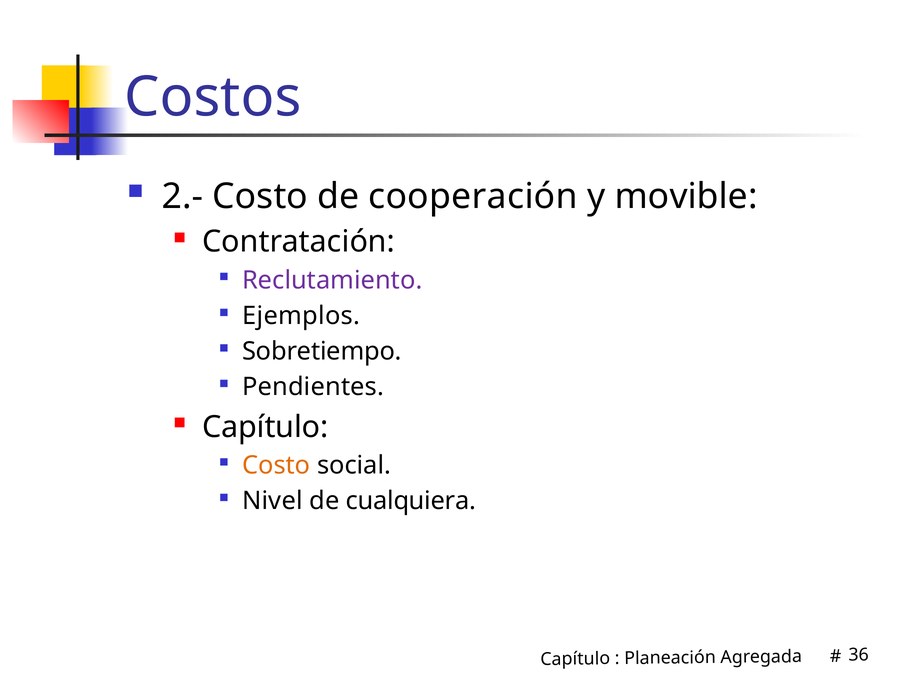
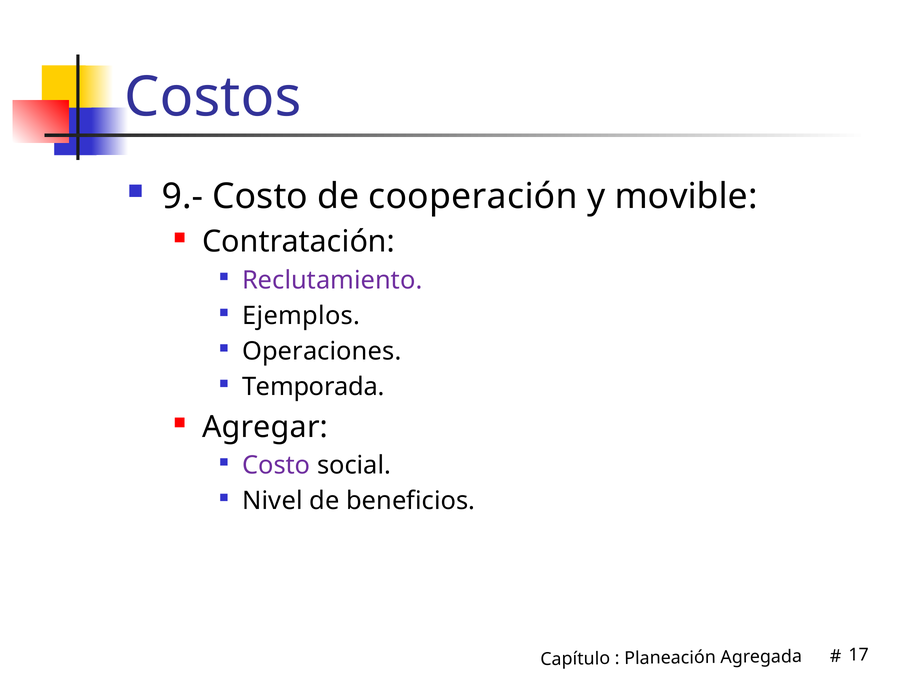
2.-: 2.- -> 9.- (183, 196)
Sobretiempo: Sobretiempo -> Operaciones (322, 351)
Pendientes: Pendientes -> Temporada (313, 387)
Capítulo: Capítulo -> Agregar (265, 427)
Costo colour: orange -> purple (276, 465)
cualquiera: cualquiera -> beneficios (411, 501)
36: 36 -> 17 (859, 655)
